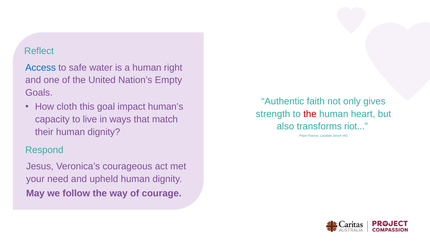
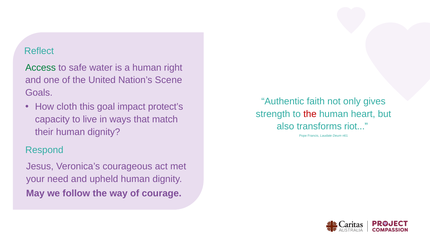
Access colour: blue -> green (41, 68)
Empty: Empty -> Scene (169, 80)
human’s: human’s -> protect’s (166, 107)
